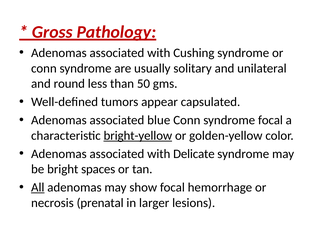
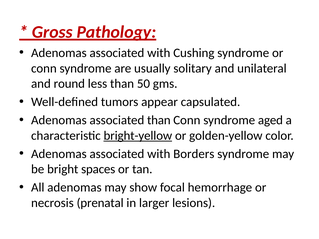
associated blue: blue -> than (159, 120)
syndrome focal: focal -> aged (270, 120)
Delicate: Delicate -> Borders (194, 154)
All underline: present -> none (38, 188)
